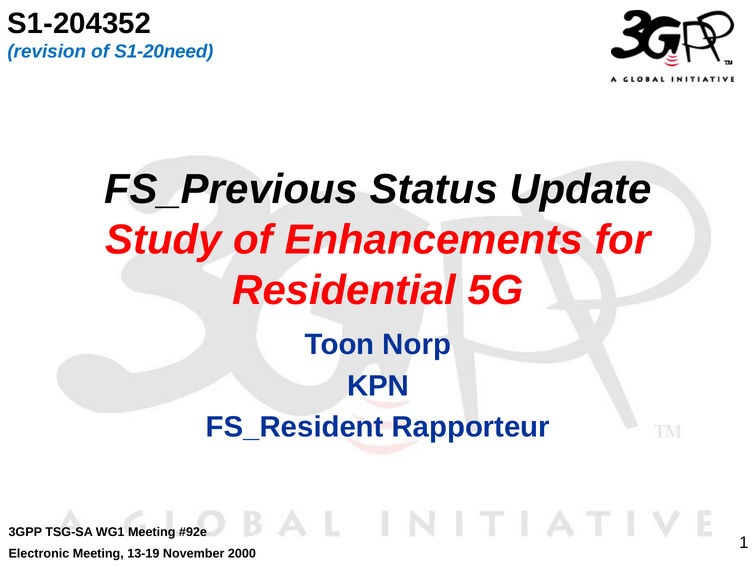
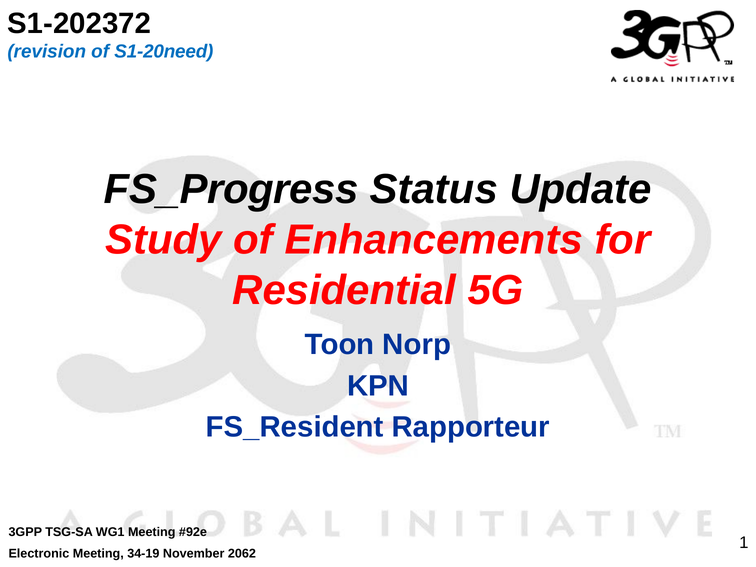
S1-204352: S1-204352 -> S1-202372 (79, 23)
FS_Previous: FS_Previous -> FS_Progress (231, 189)
13-19: 13-19 -> 34-19 (143, 554)
2000: 2000 -> 2062 (242, 554)
